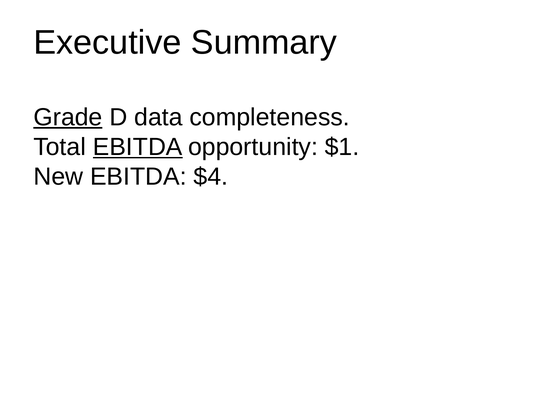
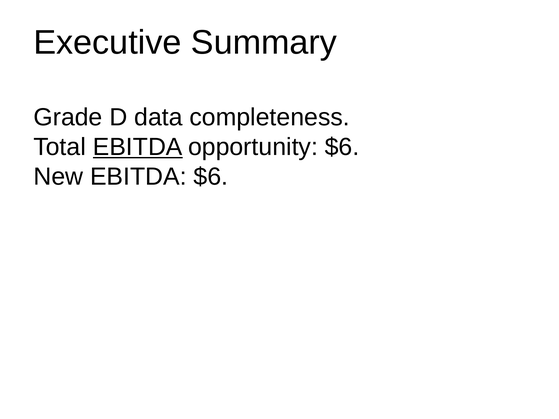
Grade underline: present -> none (68, 117)
opportunity $1: $1 -> $6 (342, 147)
EBITDA $4: $4 -> $6 (211, 177)
